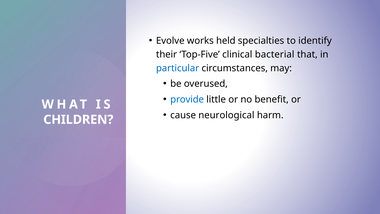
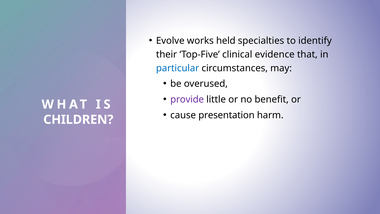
bacterial: bacterial -> evidence (275, 54)
provide colour: blue -> purple (187, 99)
neurological: neurological -> presentation (226, 115)
